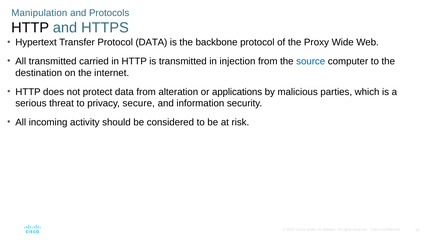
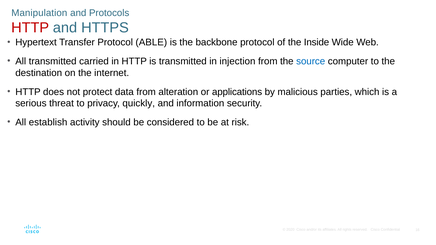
HTTP colour: black -> red (30, 28)
Protocol DATA: DATA -> ABLE (151, 42)
Proxy: Proxy -> Inside (317, 42)
secure: secure -> quickly (139, 104)
incoming: incoming -> establish (48, 122)
